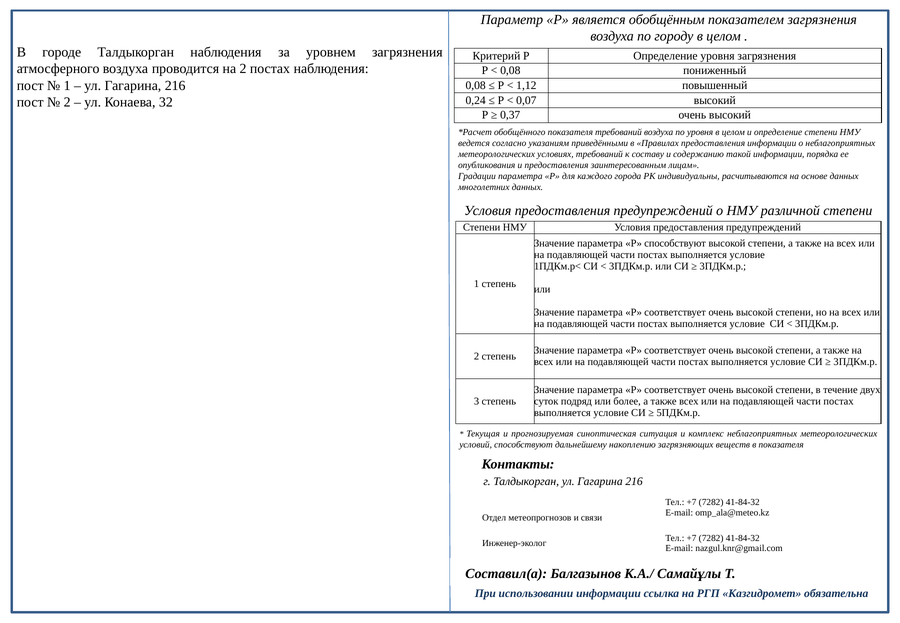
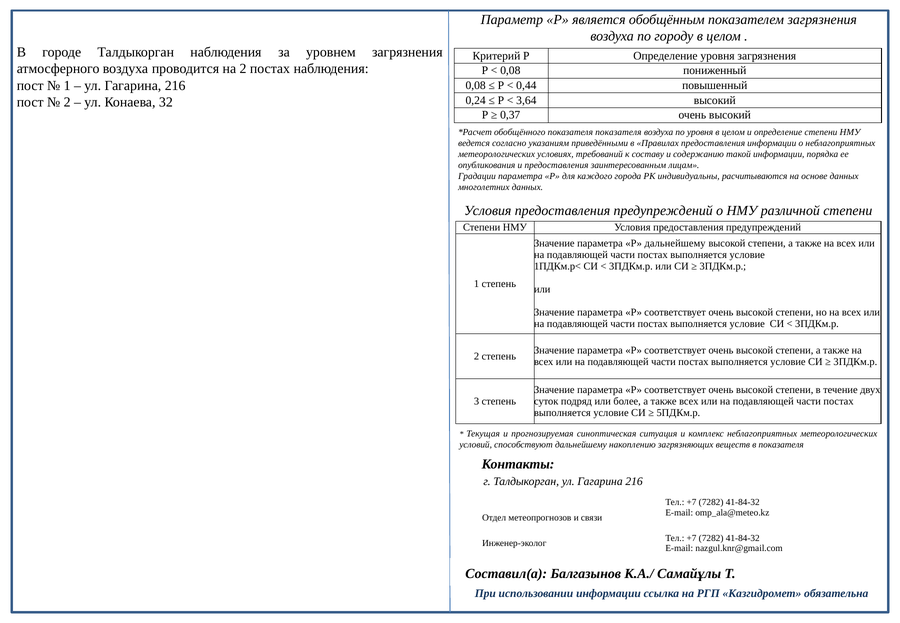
1,12: 1,12 -> 0,44 (526, 85)
0,07: 0,07 -> 3,64 (526, 100)
показателя требований: требований -> показателя (618, 132)
Р способствуют: способствуют -> дальнейшему (675, 243)
